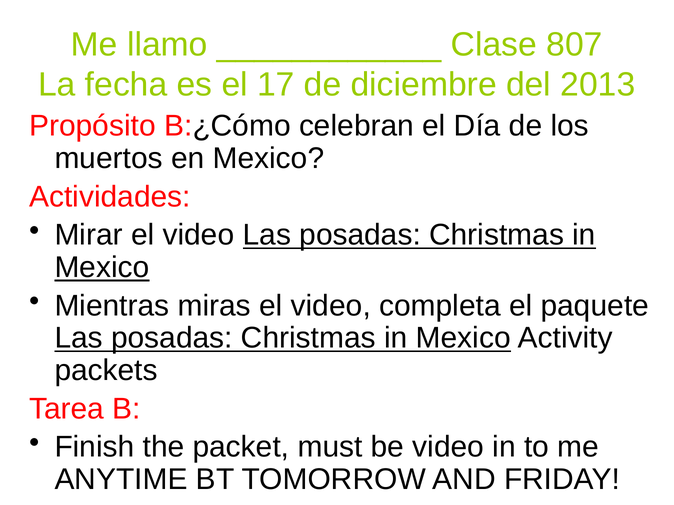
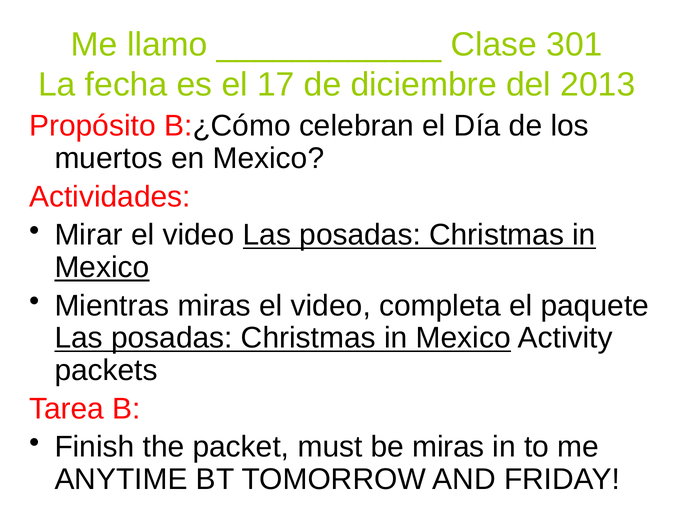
807: 807 -> 301 (575, 44)
be video: video -> miras (448, 447)
